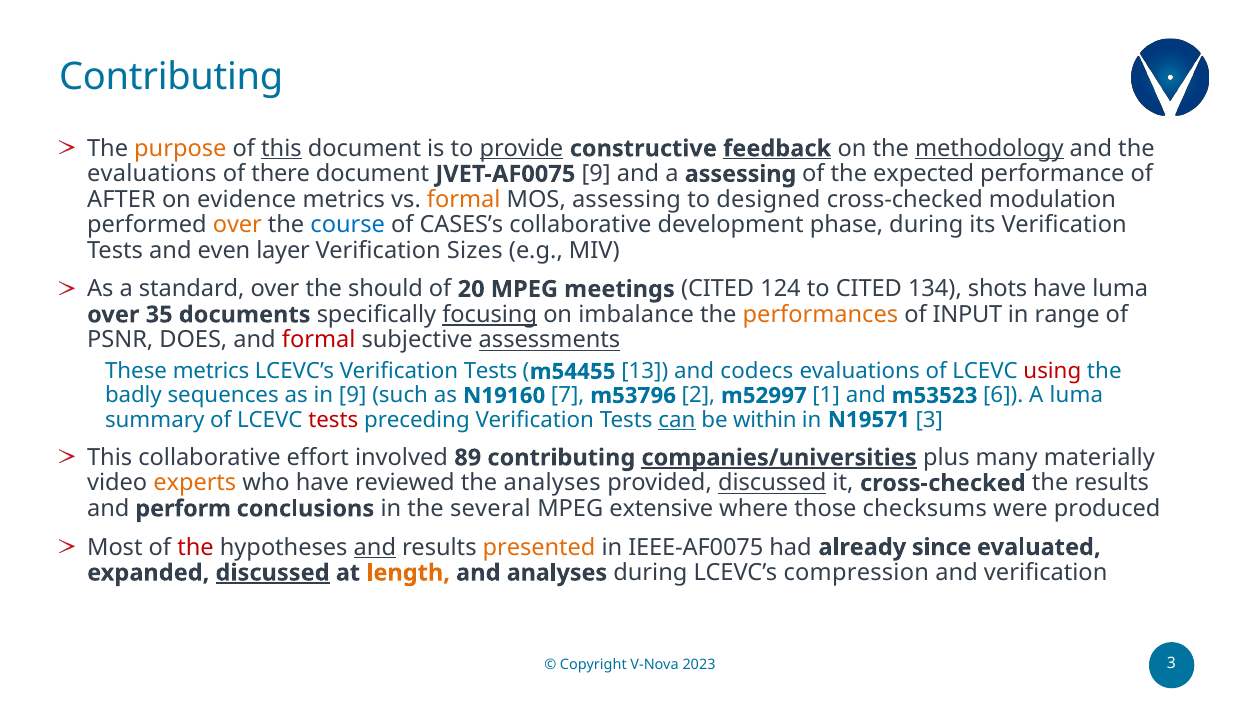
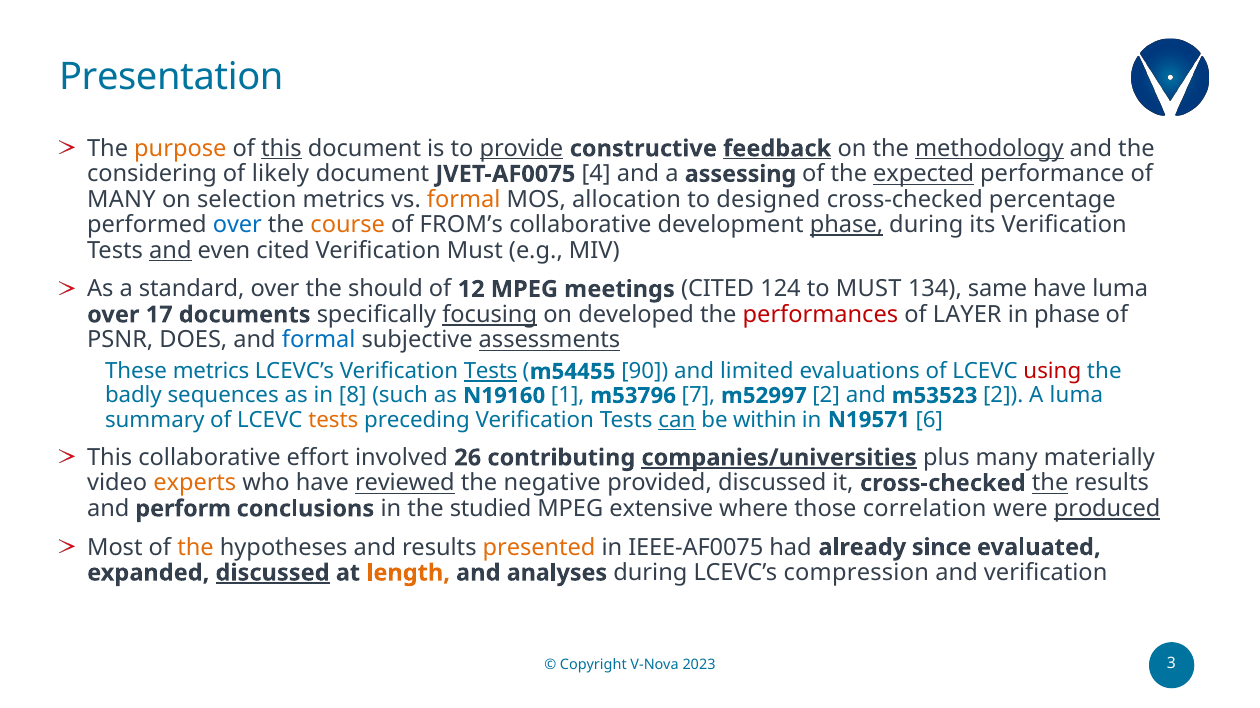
Contributing: Contributing -> Presentation (171, 77)
evaluations: evaluations -> considering (152, 174)
there: there -> likely (281, 174)
JVET-AF0075 9: 9 -> 4 (596, 174)
expected underline: none -> present (924, 174)
AFTER: AFTER -> MANY (121, 200)
evidence: evidence -> selection (247, 200)
MOS assessing: assessing -> allocation (627, 200)
modulation: modulation -> percentage (1052, 200)
over colour: orange -> blue (237, 225)
course colour: blue -> orange (348, 225)
CASES’s: CASES’s -> FROM’s (461, 225)
phase underline: none -> present (847, 225)
and underline: none -> present (170, 251)
even layer: layer -> cited (283, 251)
Verification Sizes: Sizes -> Must (475, 251)
20: 20 -> 12 (471, 289)
to CITED: CITED -> MUST (869, 289)
shots: shots -> same (998, 289)
35: 35 -> 17 (159, 315)
imbalance: imbalance -> developed (636, 315)
performances colour: orange -> red (820, 315)
INPUT: INPUT -> LAYER (967, 315)
in range: range -> phase (1067, 315)
formal colour: red -> blue (319, 341)
Tests underline: none -> present (491, 372)
13: 13 -> 90 (645, 372)
codecs: codecs -> limited (757, 372)
in 9: 9 -> 8 (353, 396)
7: 7 -> 1 (568, 396)
2: 2 -> 7 (698, 396)
m52997 1: 1 -> 2 (826, 396)
m53523 6: 6 -> 2 (1003, 396)
tests colour: red -> orange (333, 420)
N19571 3: 3 -> 6 (929, 420)
89: 89 -> 26 (468, 458)
reviewed underline: none -> present (405, 484)
the analyses: analyses -> negative (552, 484)
discussed underline: present -> none (772, 484)
the underline: none -> present (1050, 484)
several: several -> studied (491, 509)
checksums: checksums -> correlation (925, 509)
produced underline: none -> present (1107, 509)
the colour: red -> orange (196, 548)
and underline: present -> none (375, 548)
